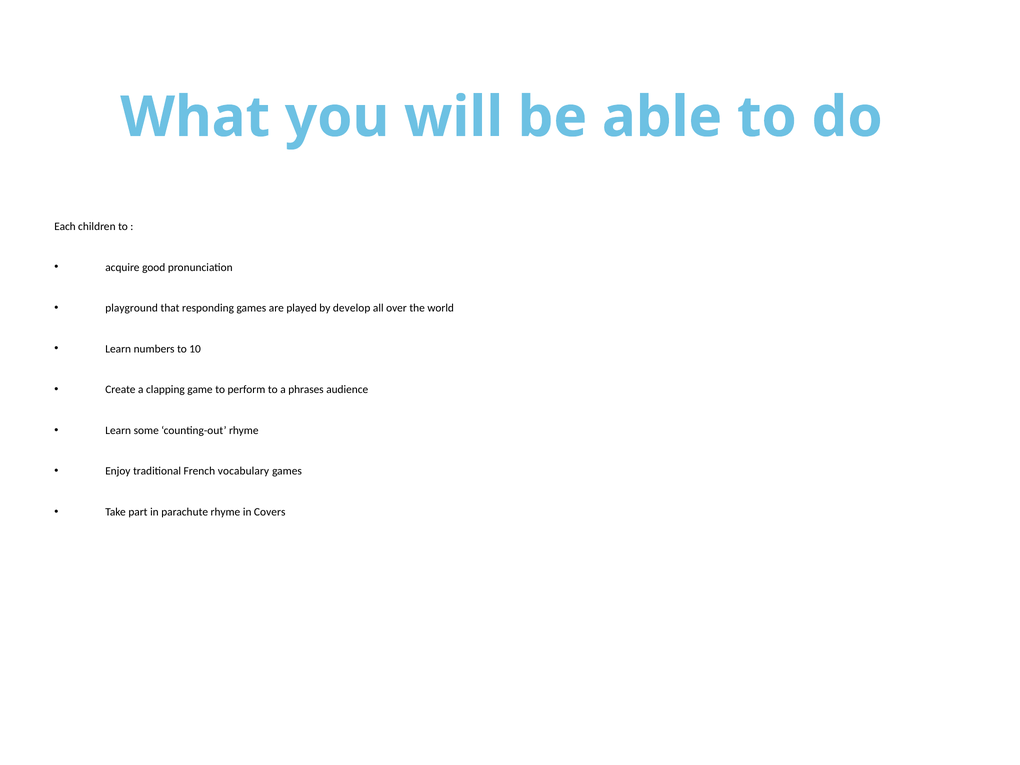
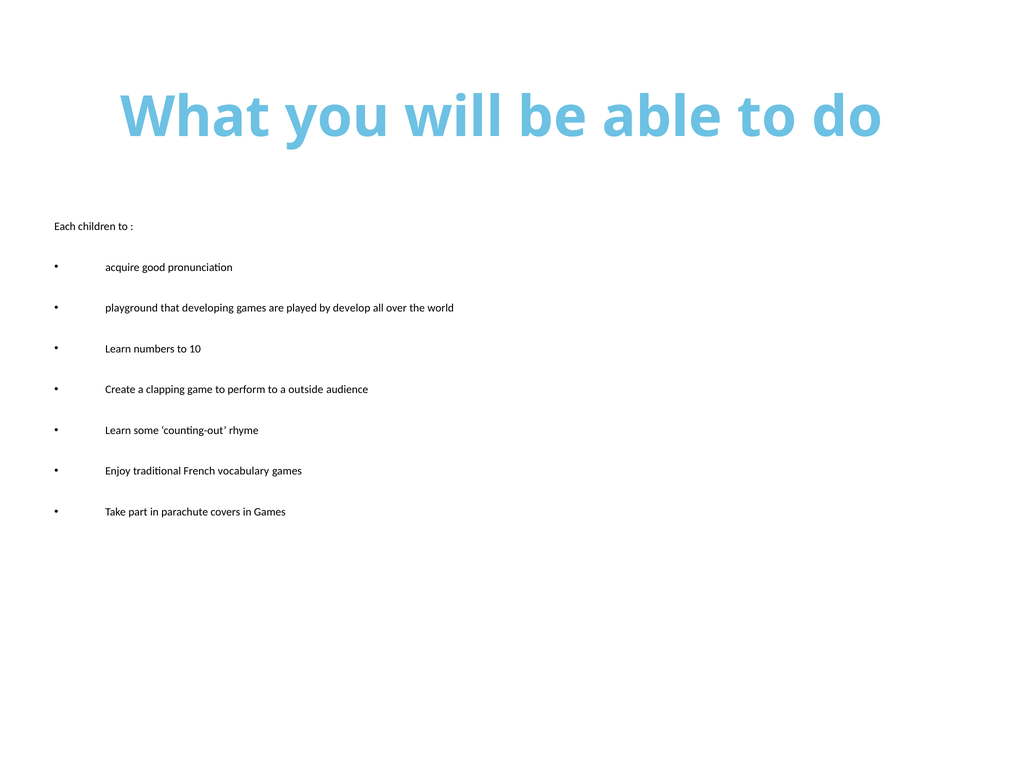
responding: responding -> developing (208, 308)
phrases: phrases -> outside (306, 390)
parachute rhyme: rhyme -> covers (225, 512)
in Covers: Covers -> Games (270, 512)
